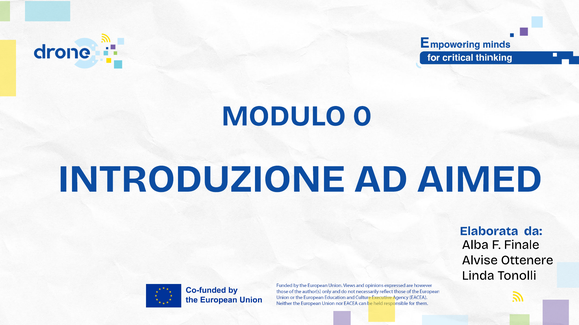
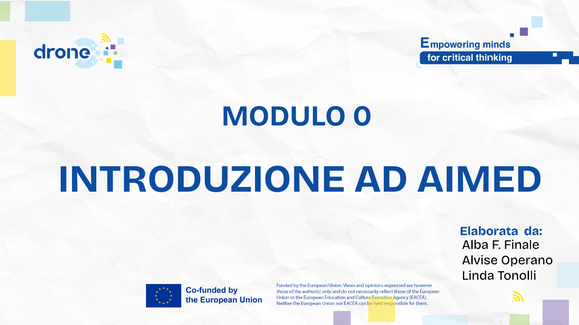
Ottenere: Ottenere -> Operano (527, 261)
